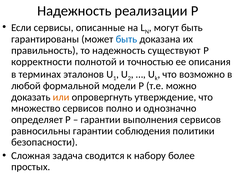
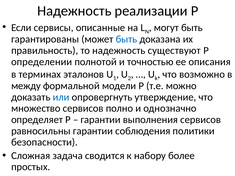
корректности: корректности -> определении (42, 62)
любой: любой -> между (26, 86)
или colour: orange -> blue (61, 97)
